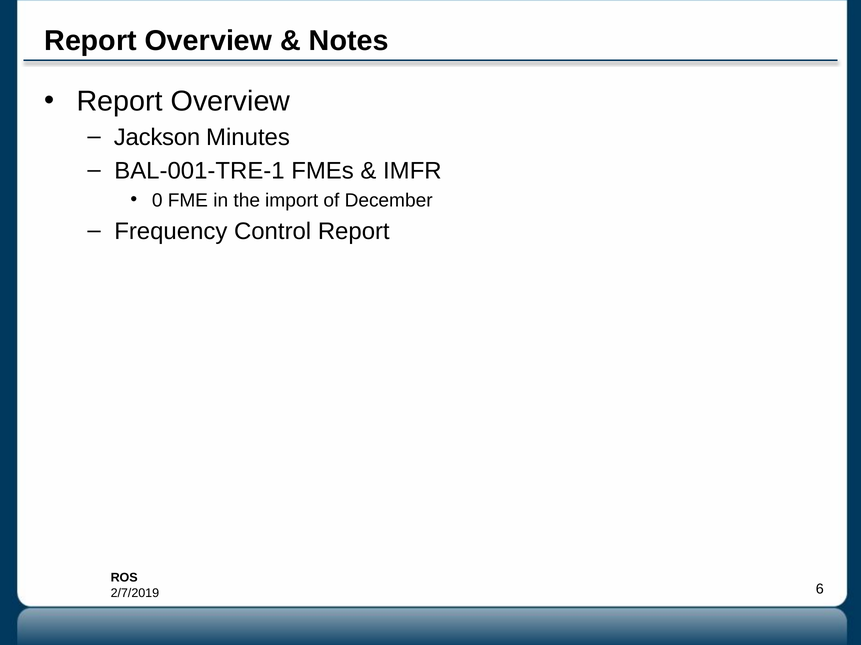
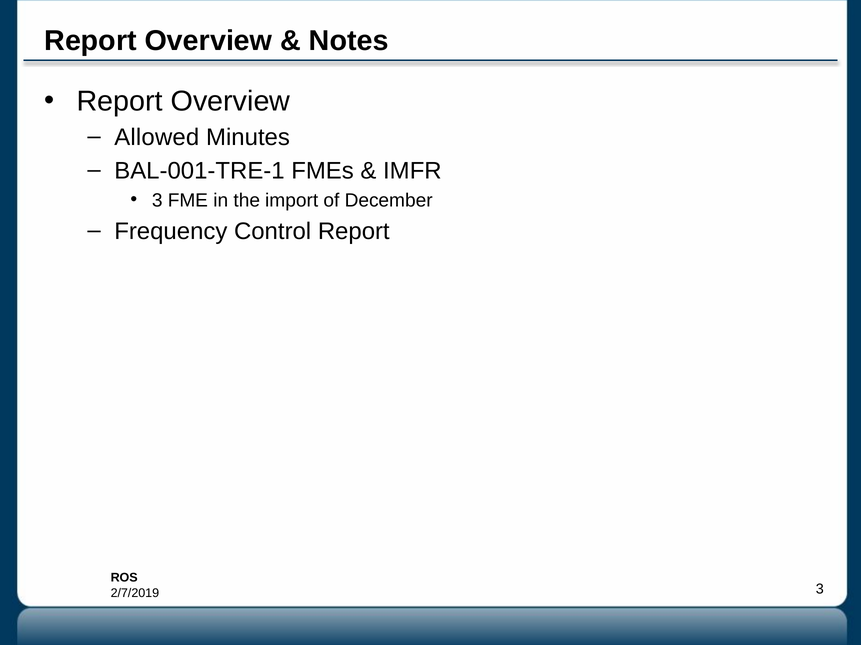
Jackson: Jackson -> Allowed (157, 138)
0: 0 -> 3 (157, 200)
6: 6 -> 3 (820, 590)
